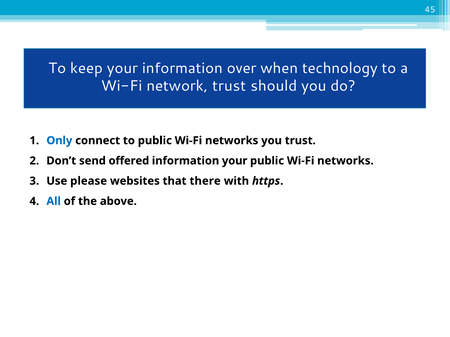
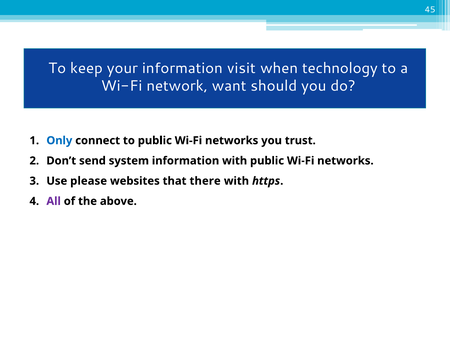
over: over -> visit (241, 68)
network trust: trust -> want (229, 86)
offered: offered -> system (129, 161)
information your: your -> with (235, 161)
All colour: blue -> purple (54, 201)
